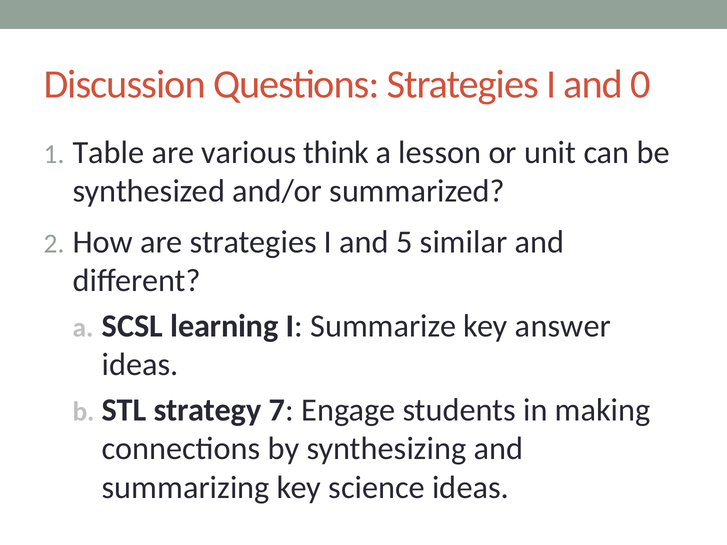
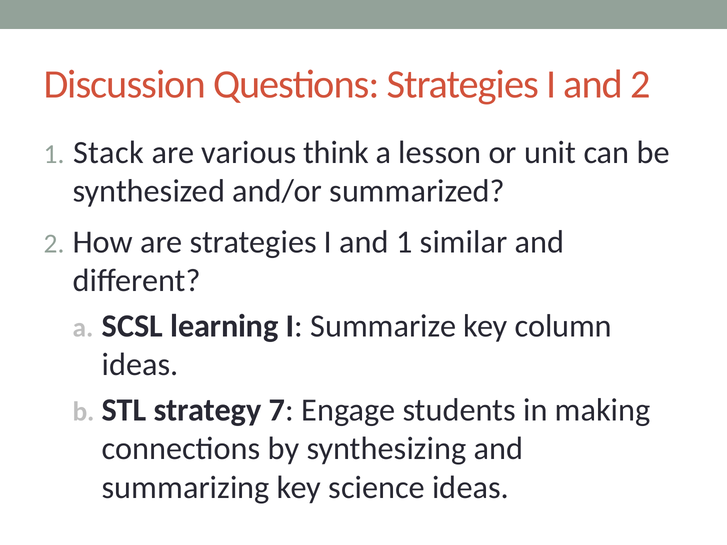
and 0: 0 -> 2 (640, 85)
Table: Table -> Stack (108, 153)
and 5: 5 -> 1 (404, 242)
answer: answer -> column (563, 326)
